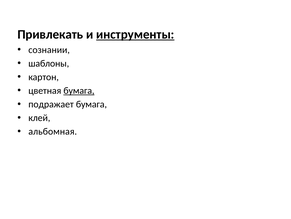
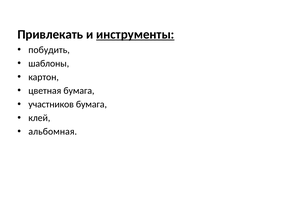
сознании: сознании -> побудить (49, 50)
бумага underline: present -> none (79, 90)
подражает: подражает -> участников (51, 104)
